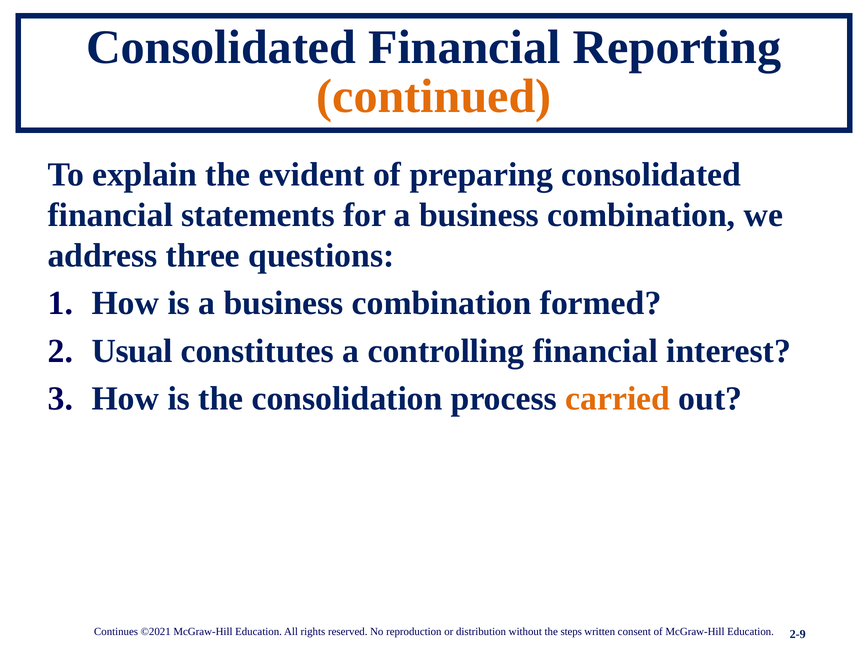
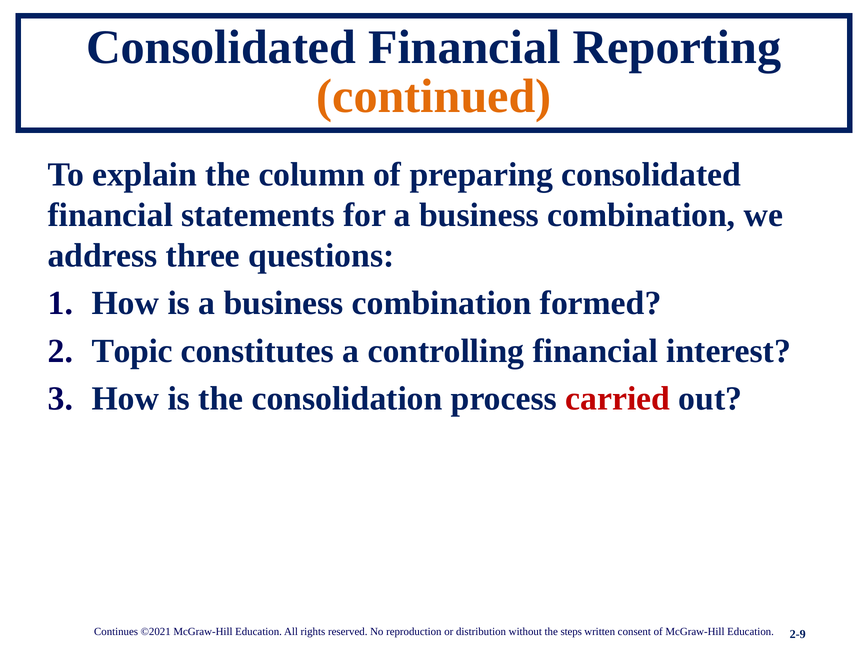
evident: evident -> column (312, 174)
Usual: Usual -> Topic (132, 351)
carried colour: orange -> red (618, 399)
